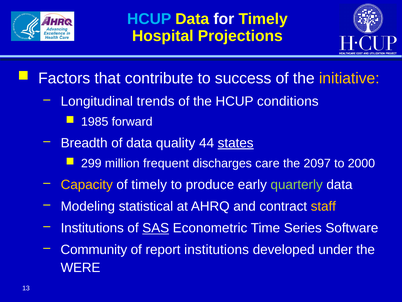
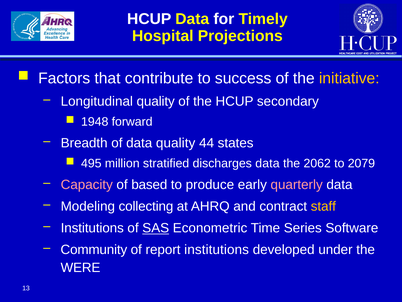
HCUP colour: light blue -> white (149, 19)
Longitudinal trends: trends -> quality (156, 101)
conditions: conditions -> secondary (288, 101)
1985: 1985 -> 1948 (95, 122)
states underline: present -> none (236, 143)
299: 299 -> 495 (91, 163)
frequent: frequent -> stratified (166, 163)
discharges care: care -> data (267, 163)
2097: 2097 -> 2062 (317, 163)
2000: 2000 -> 2079 (361, 163)
Capacity colour: yellow -> pink (87, 184)
of timely: timely -> based (149, 184)
quarterly colour: light green -> pink (297, 184)
statistical: statistical -> collecting (146, 206)
